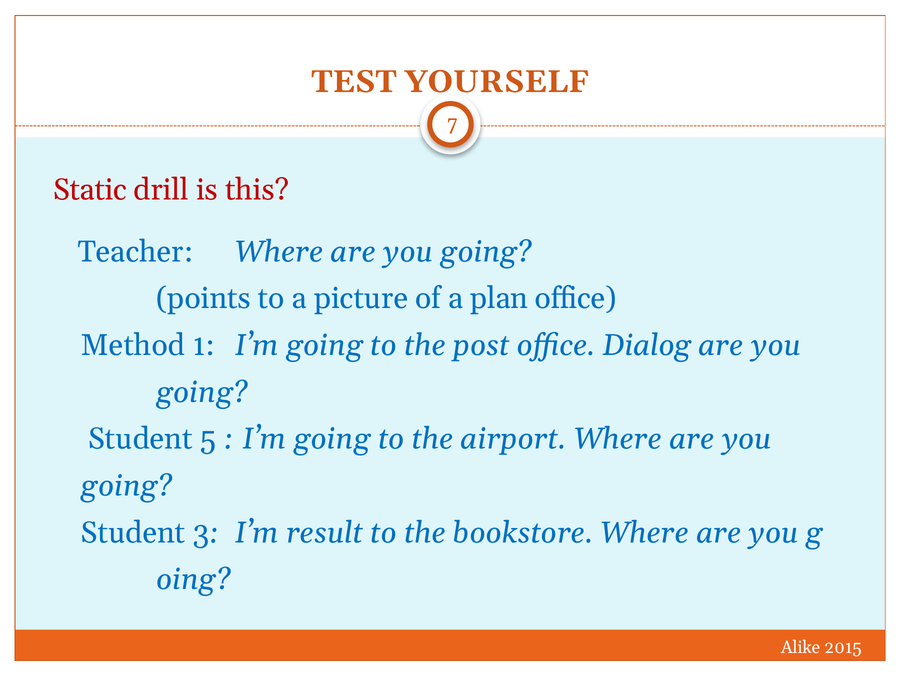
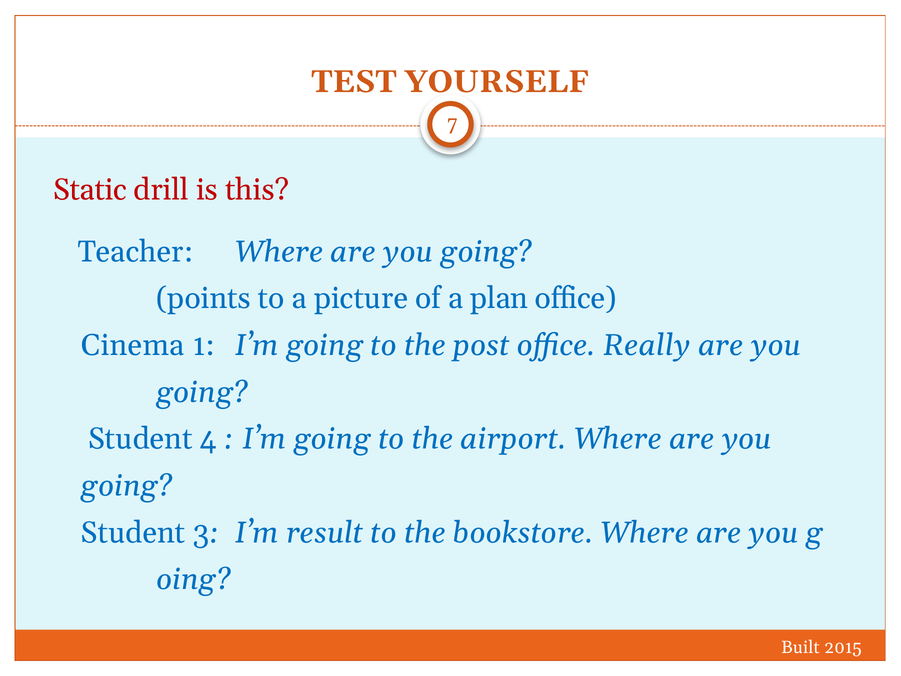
Method: Method -> Cinema (133, 345)
Dialog: Dialog -> Really (647, 345)
5: 5 -> 4 (208, 439)
Alike: Alike -> Built (800, 647)
